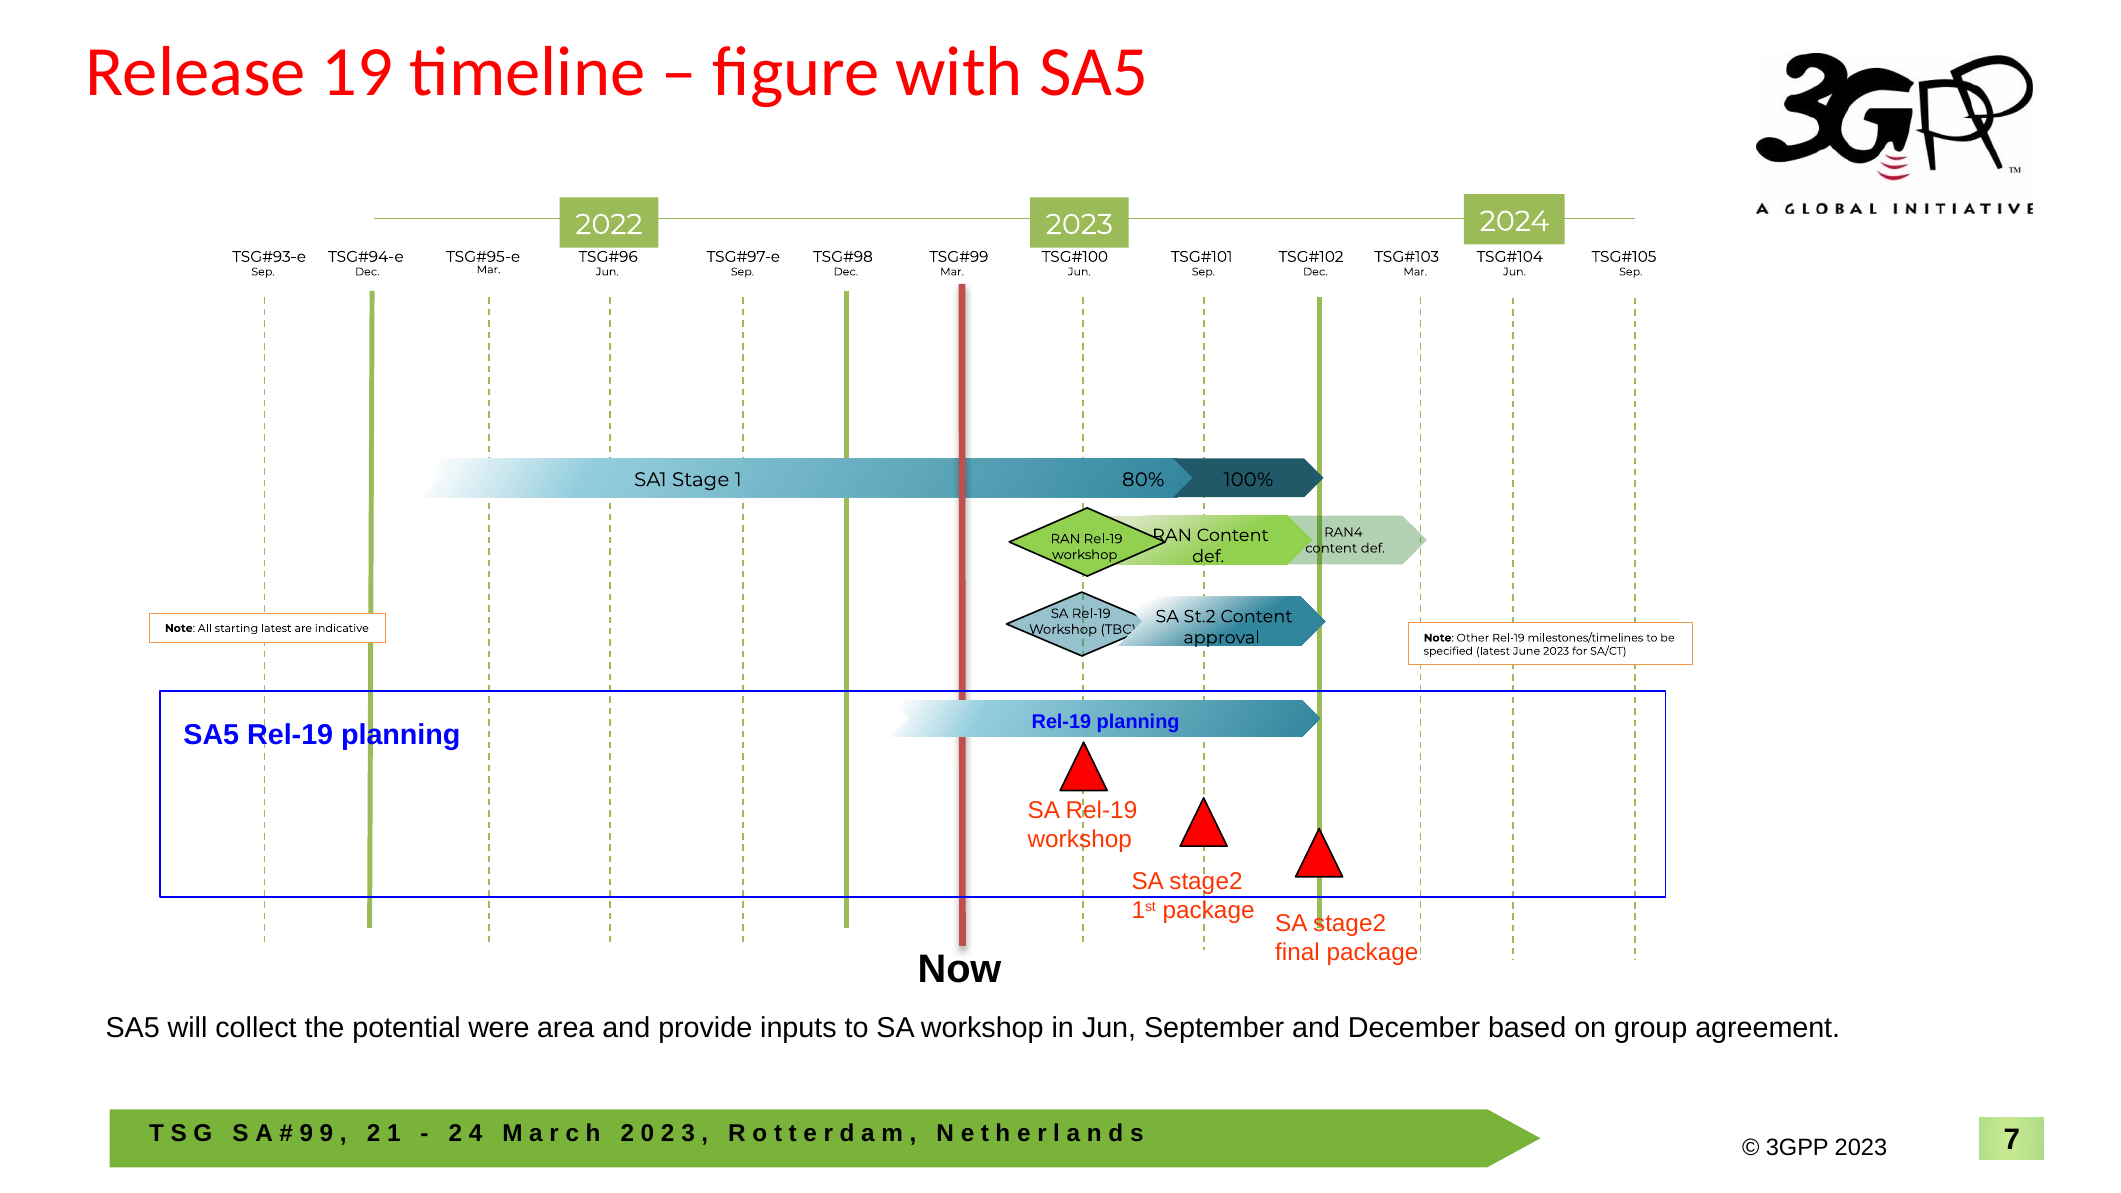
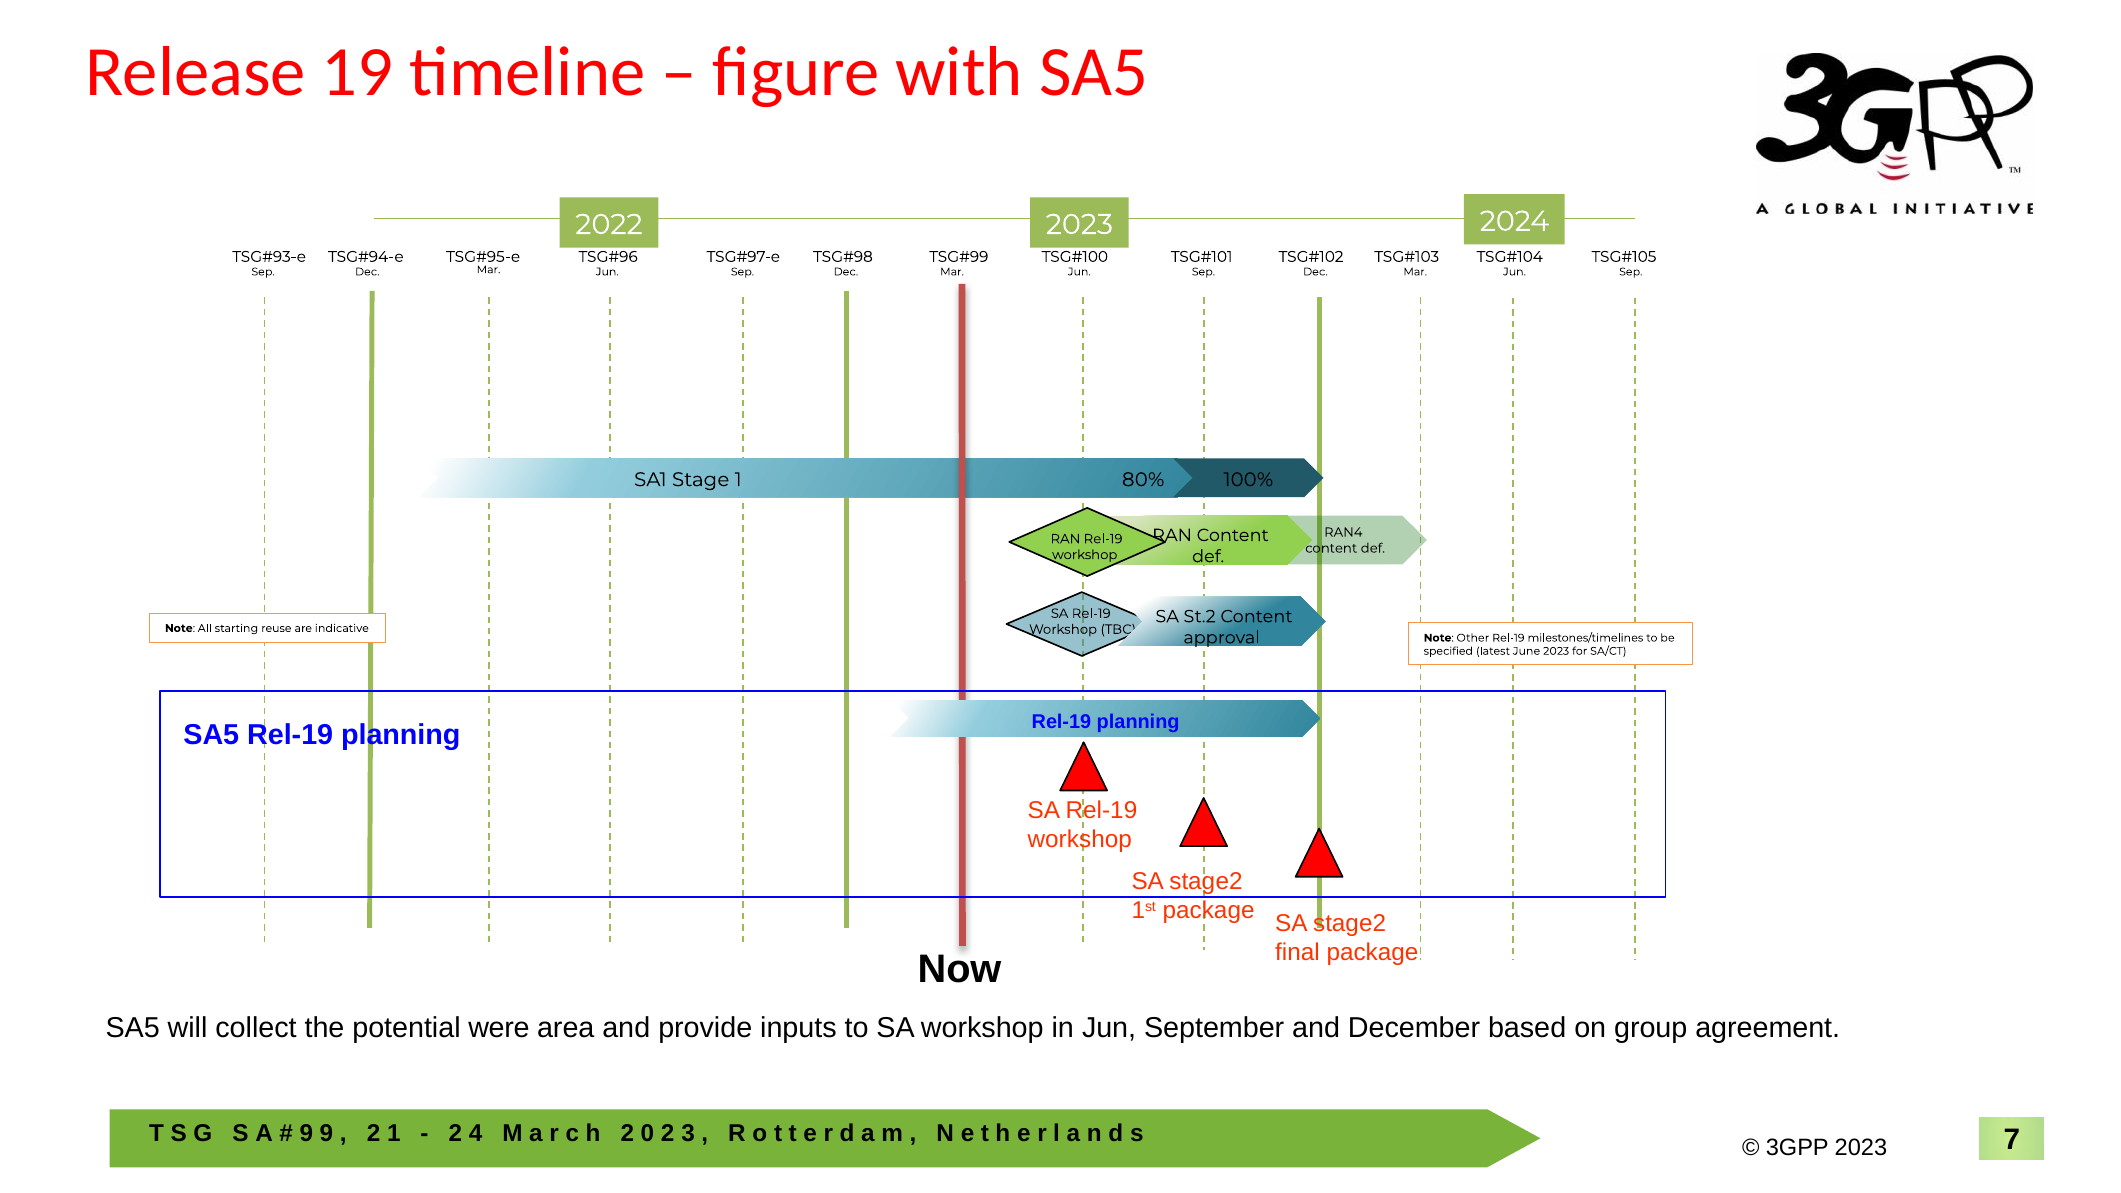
starting latest: latest -> reuse (276, 628)
